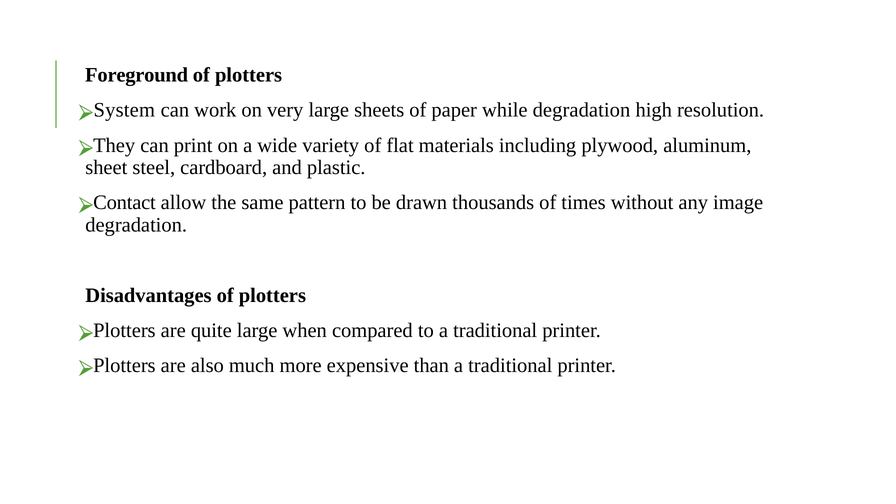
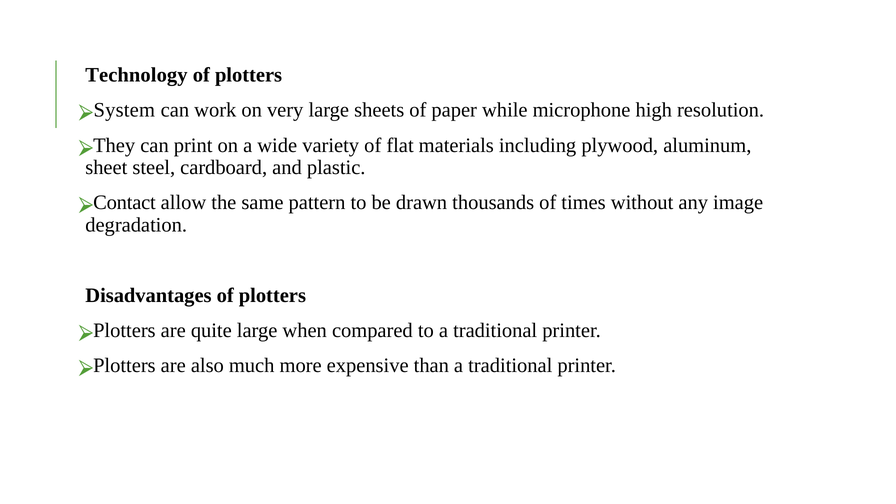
Foreground: Foreground -> Technology (136, 75)
while degradation: degradation -> microphone (582, 110)
